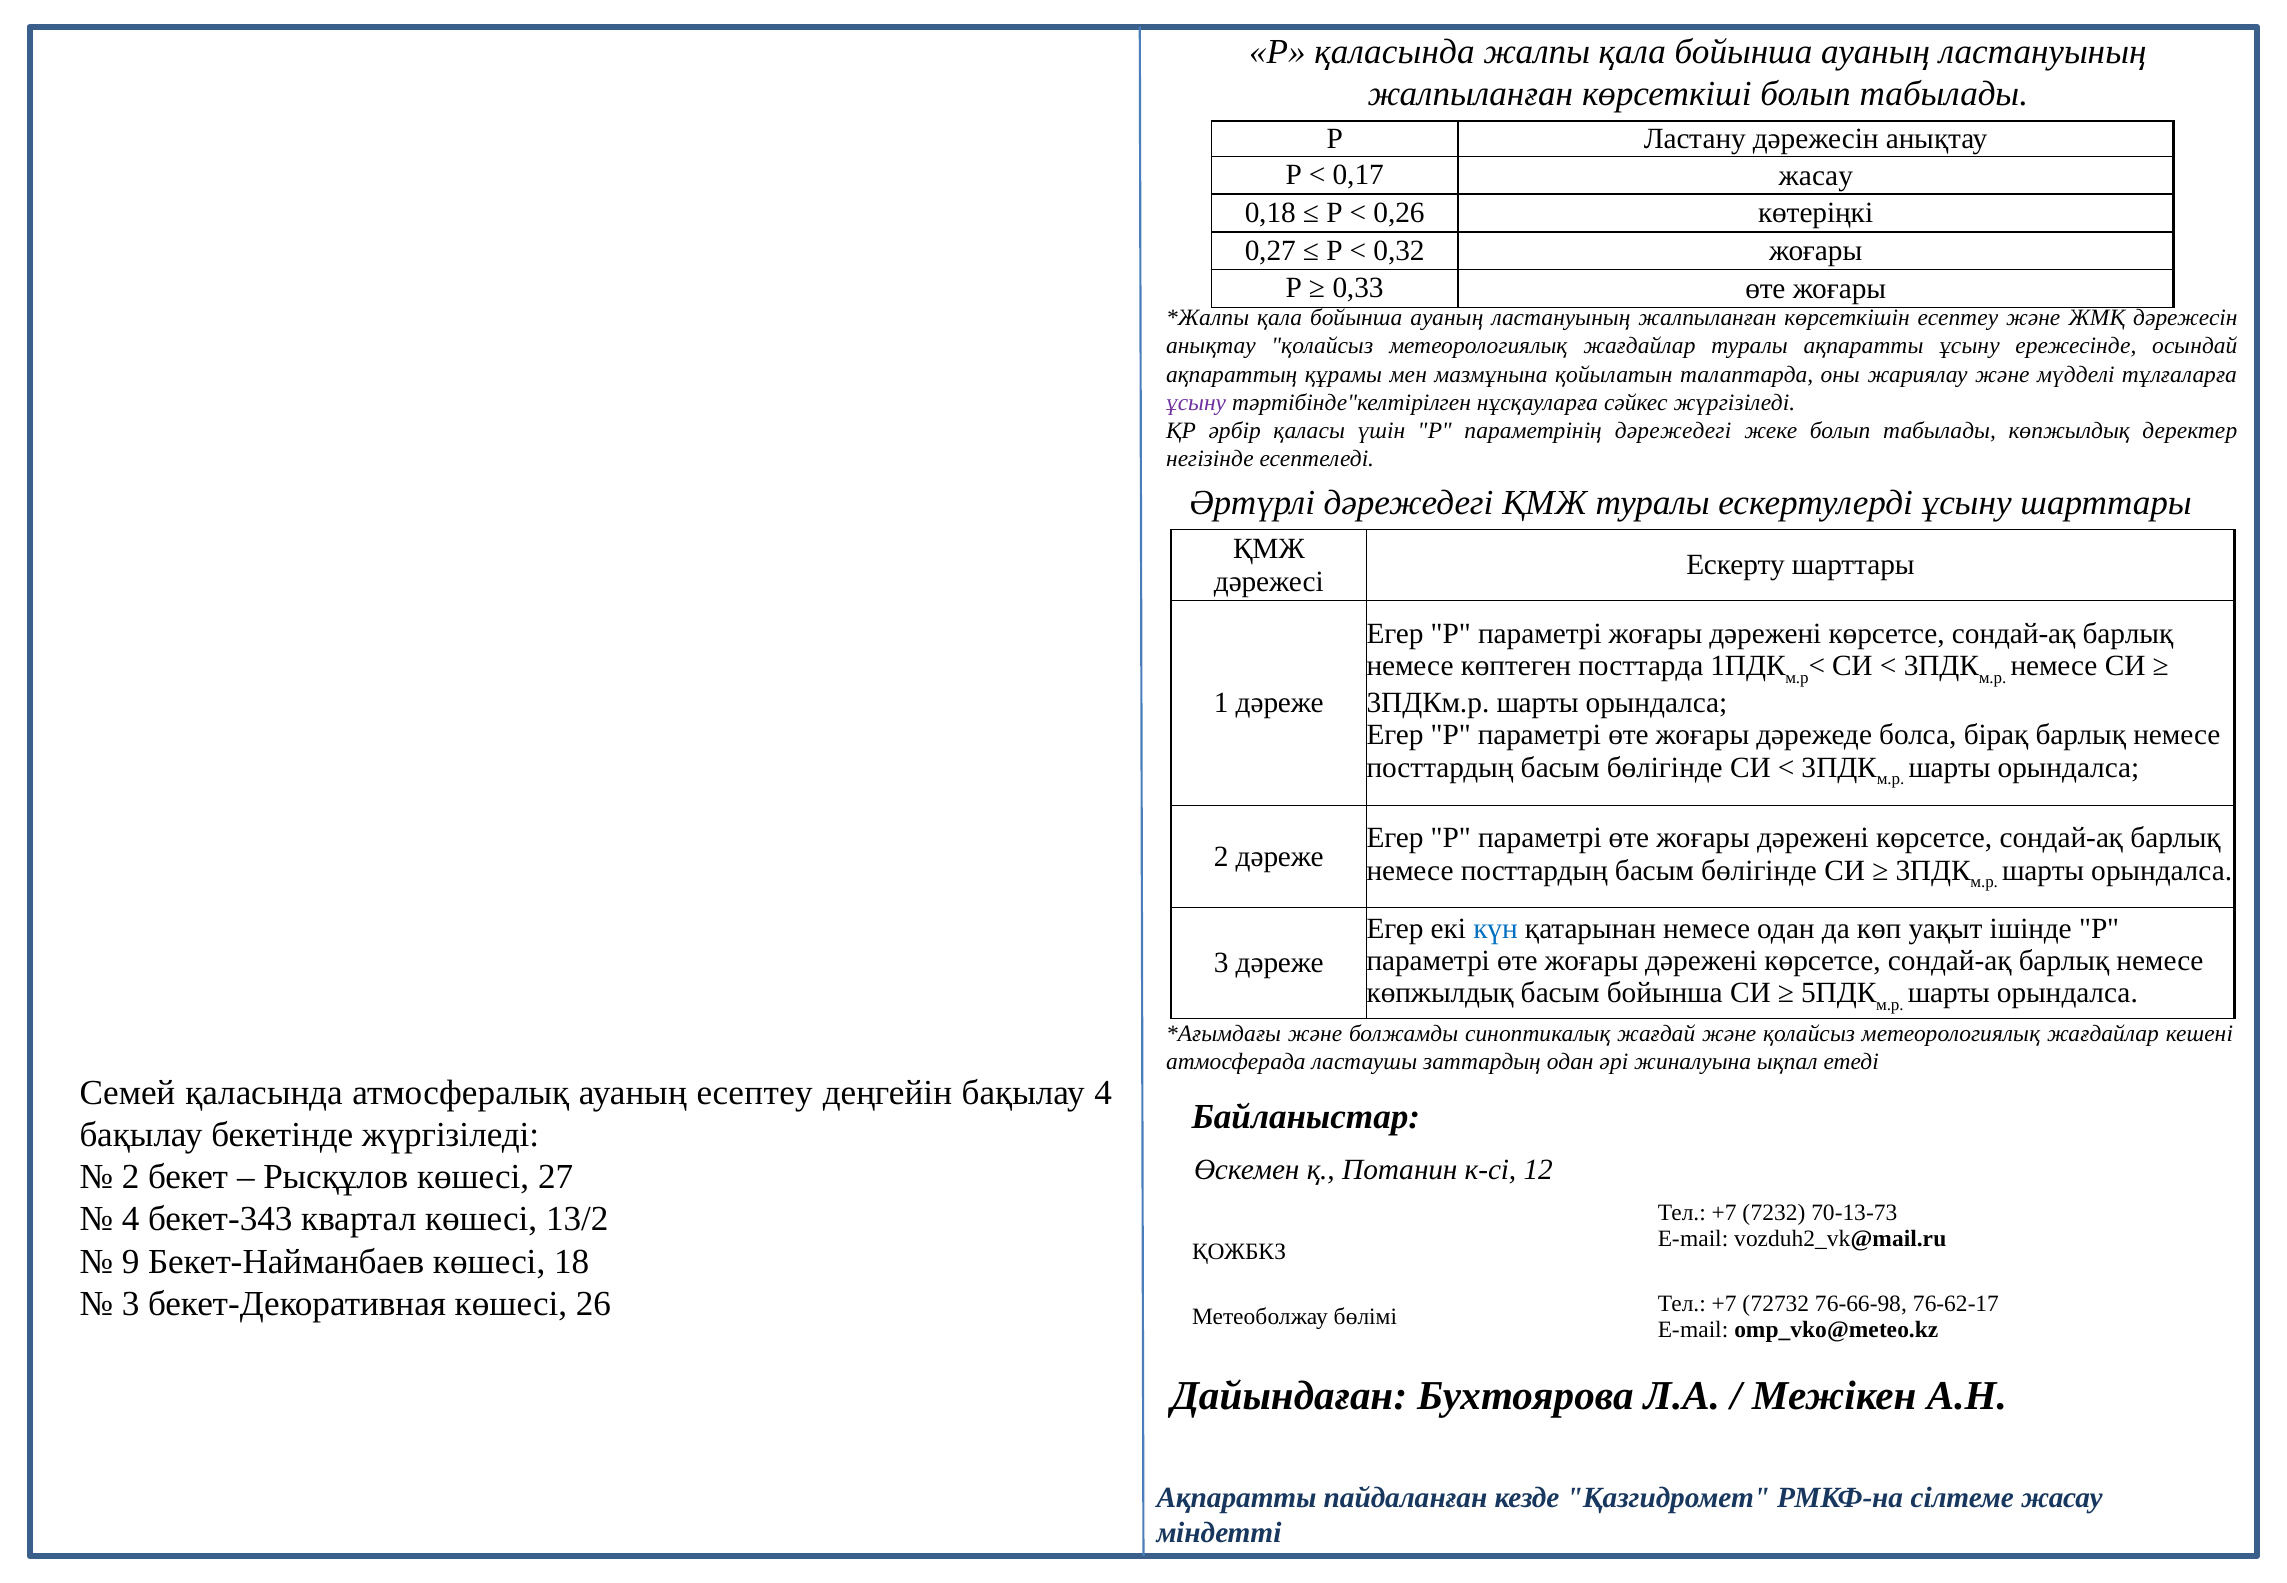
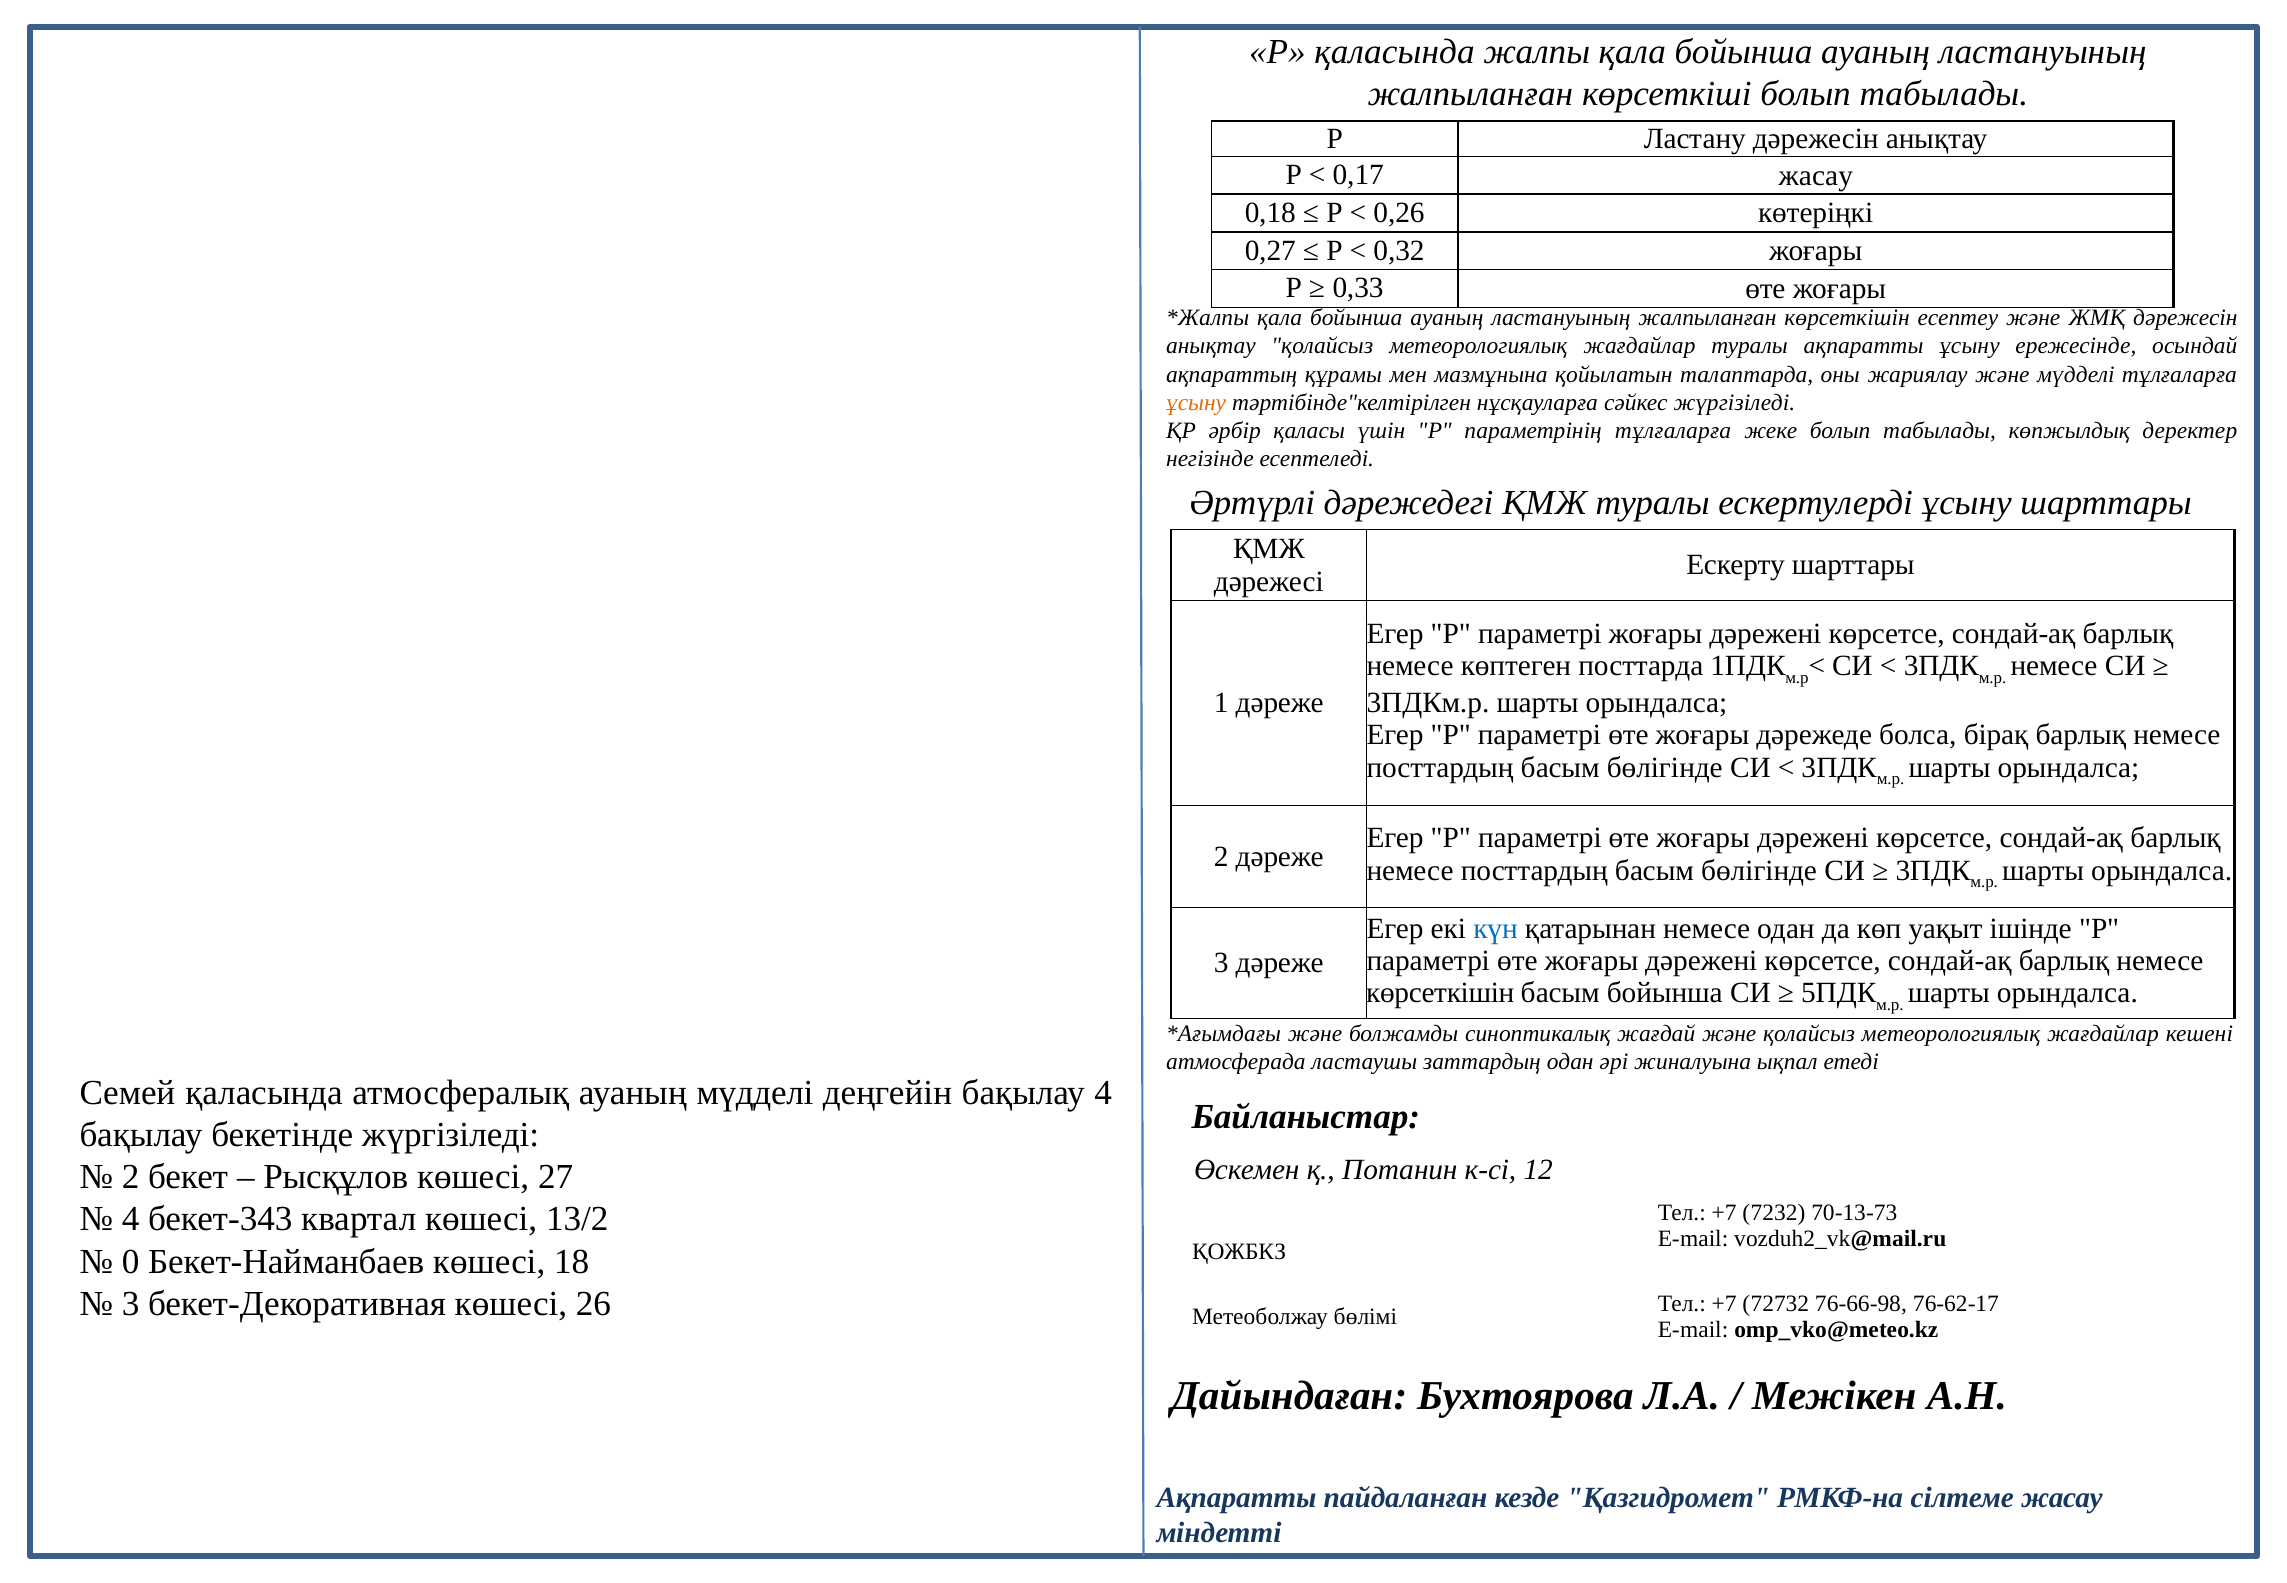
ұсыну colour: purple -> orange (1196, 403)
параметрінің дәрежедегі: дәрежедегі -> тұлғаларға (1673, 431)
көпжылдық: көпжылдық -> көрсеткішін (1440, 993)
ауаның есептеу: есептеу -> мүдделі (755, 1093)
9: 9 -> 0 (131, 1262)
